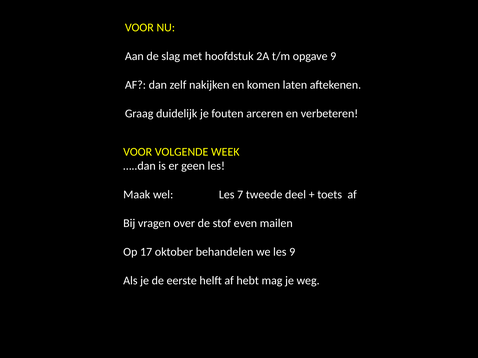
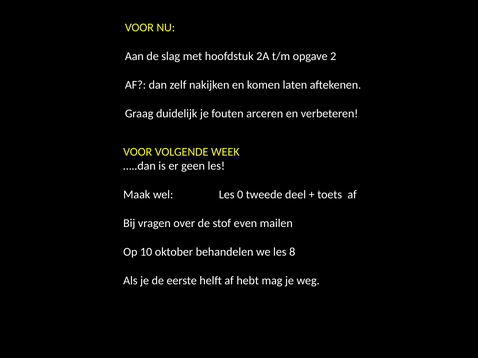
opgave 9: 9 -> 2 (333, 56)
7: 7 -> 0 (240, 195)
17: 17 -> 10 (146, 252)
les 9: 9 -> 8 (292, 252)
